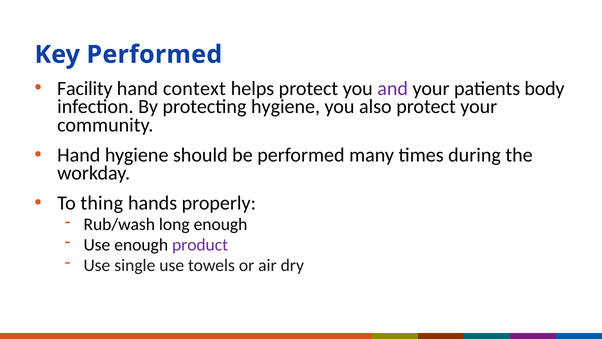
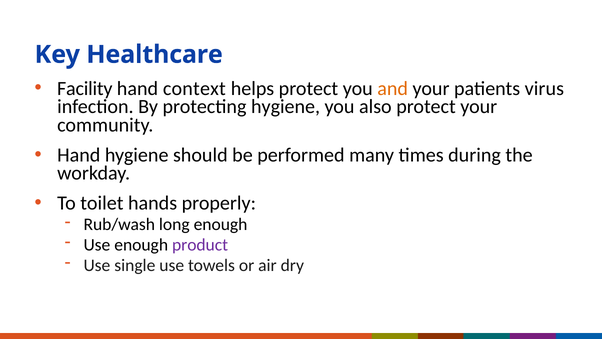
Key Performed: Performed -> Healthcare (155, 54)
and colour: purple -> orange (393, 88)
body: body -> virus (544, 88)
thing: thing -> toilet (102, 203)
